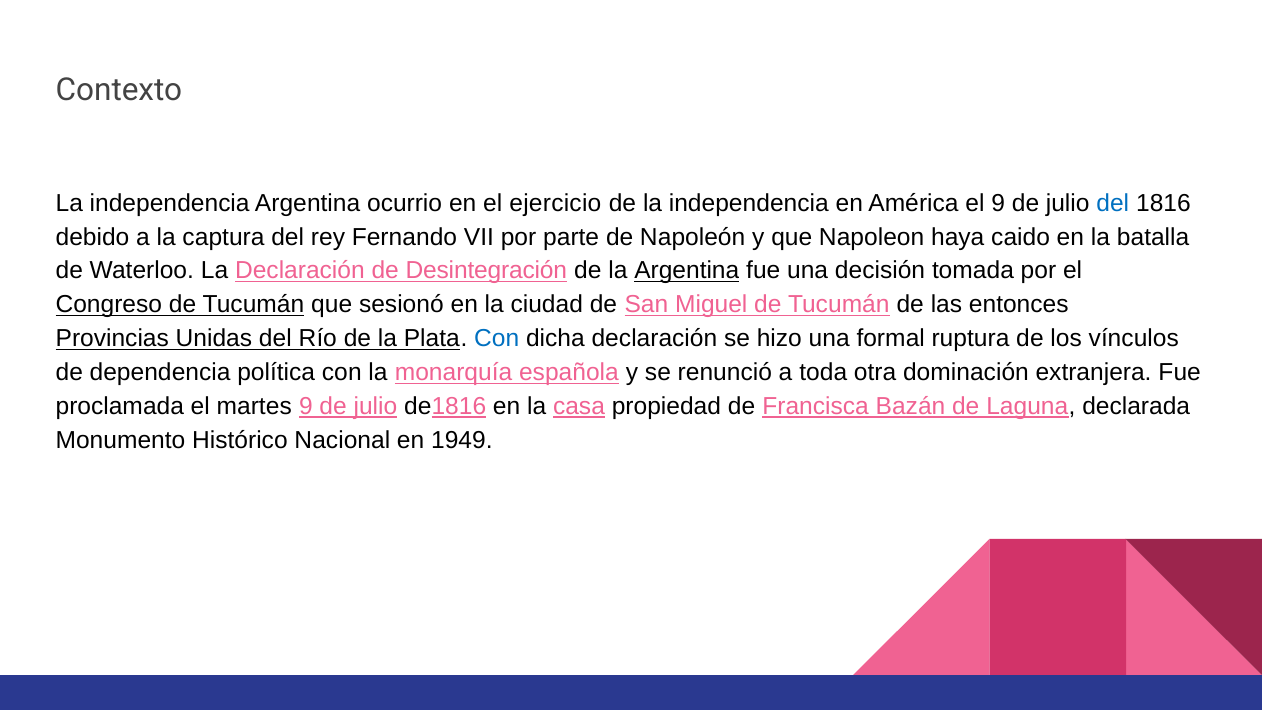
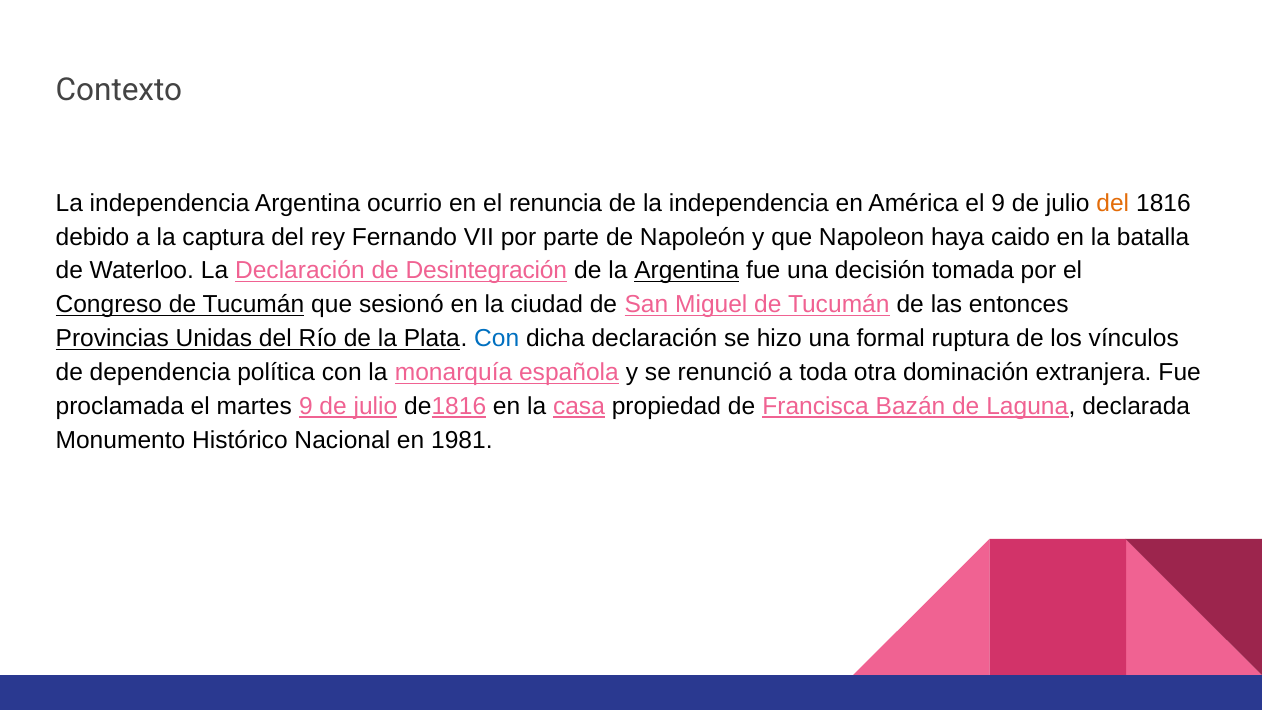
ejercicio: ejercicio -> renuncia (556, 203)
del colour: blue -> orange (1113, 203)
1949: 1949 -> 1981 (462, 440)
